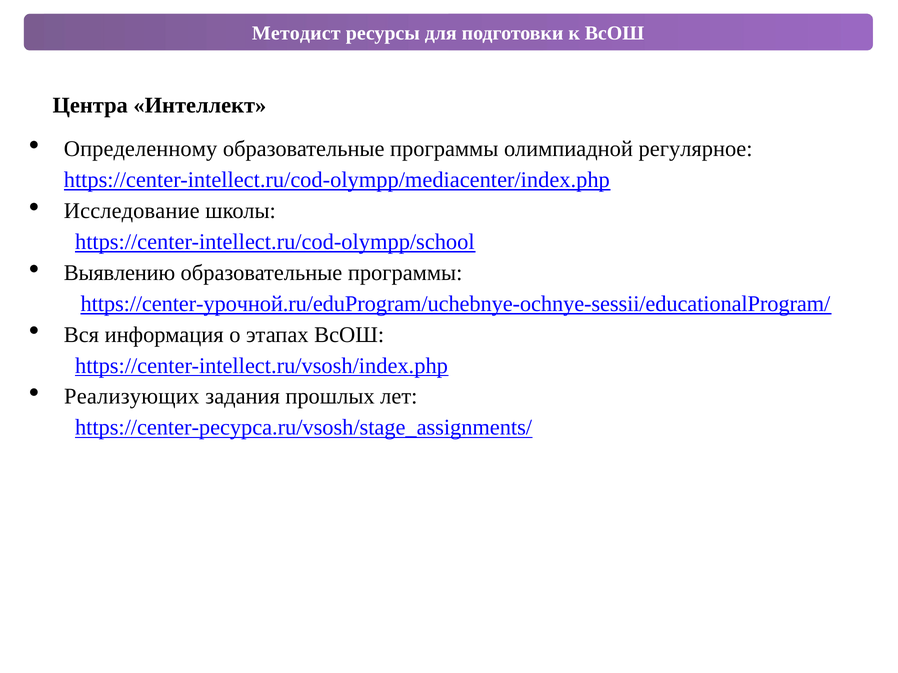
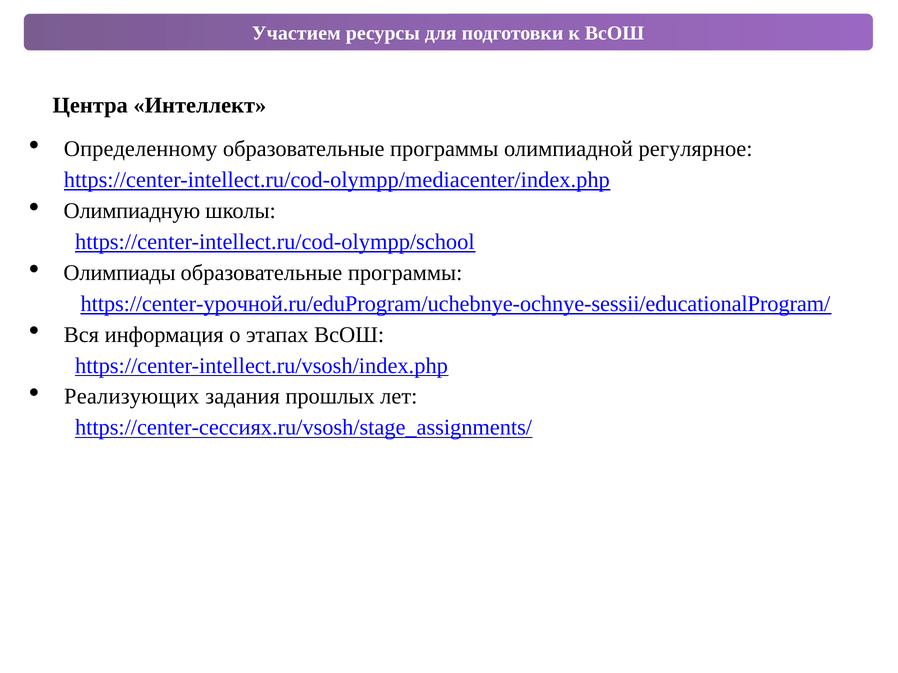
Методист: Методист -> Участием (296, 33)
Исследование: Исследование -> Олимпиадную (132, 211)
Выявлению: Выявлению -> Олимпиады (120, 273)
https://center-ресурса.ru/vsosh/stage_assignments/: https://center-ресурса.ru/vsosh/stage_assignments/ -> https://center-сессиях.ru/vsosh/stage_assignments/ (304, 428)
